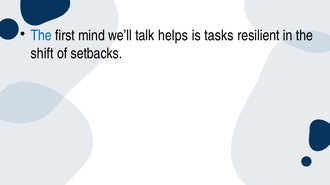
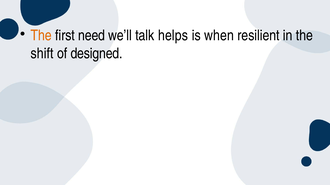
The colour: blue -> orange (41, 36)
mind: mind -> need (92, 36)
tasks: tasks -> when (219, 36)
setbacks: setbacks -> designed (97, 54)
